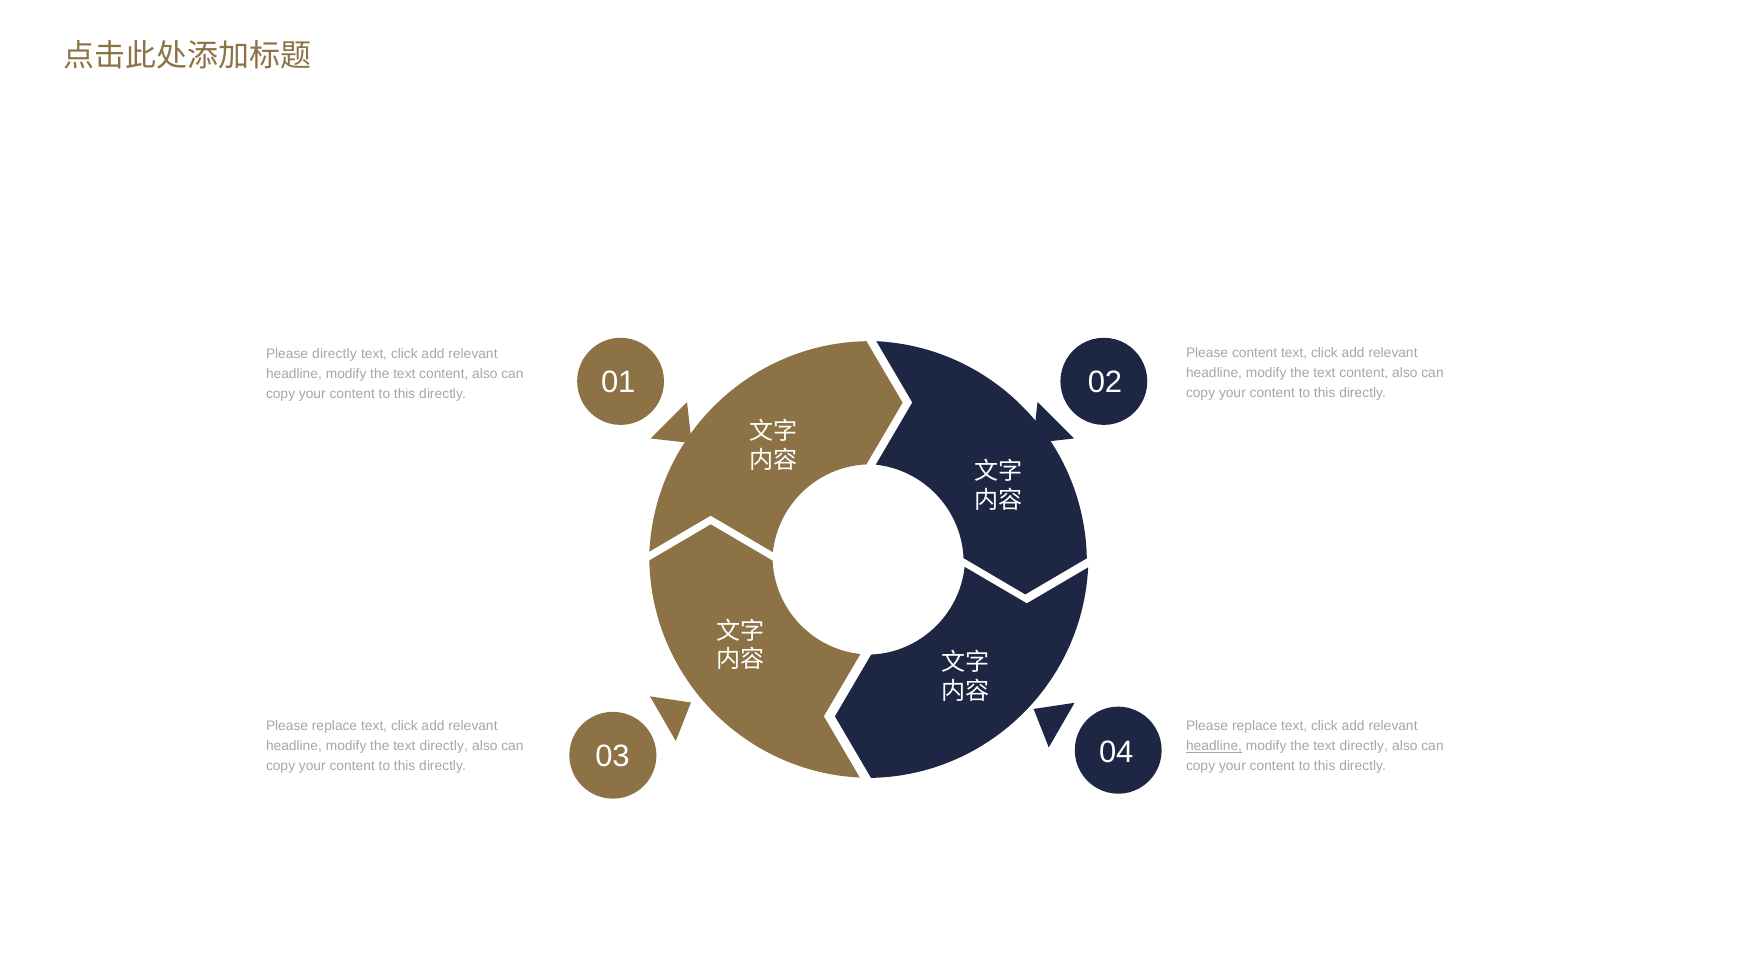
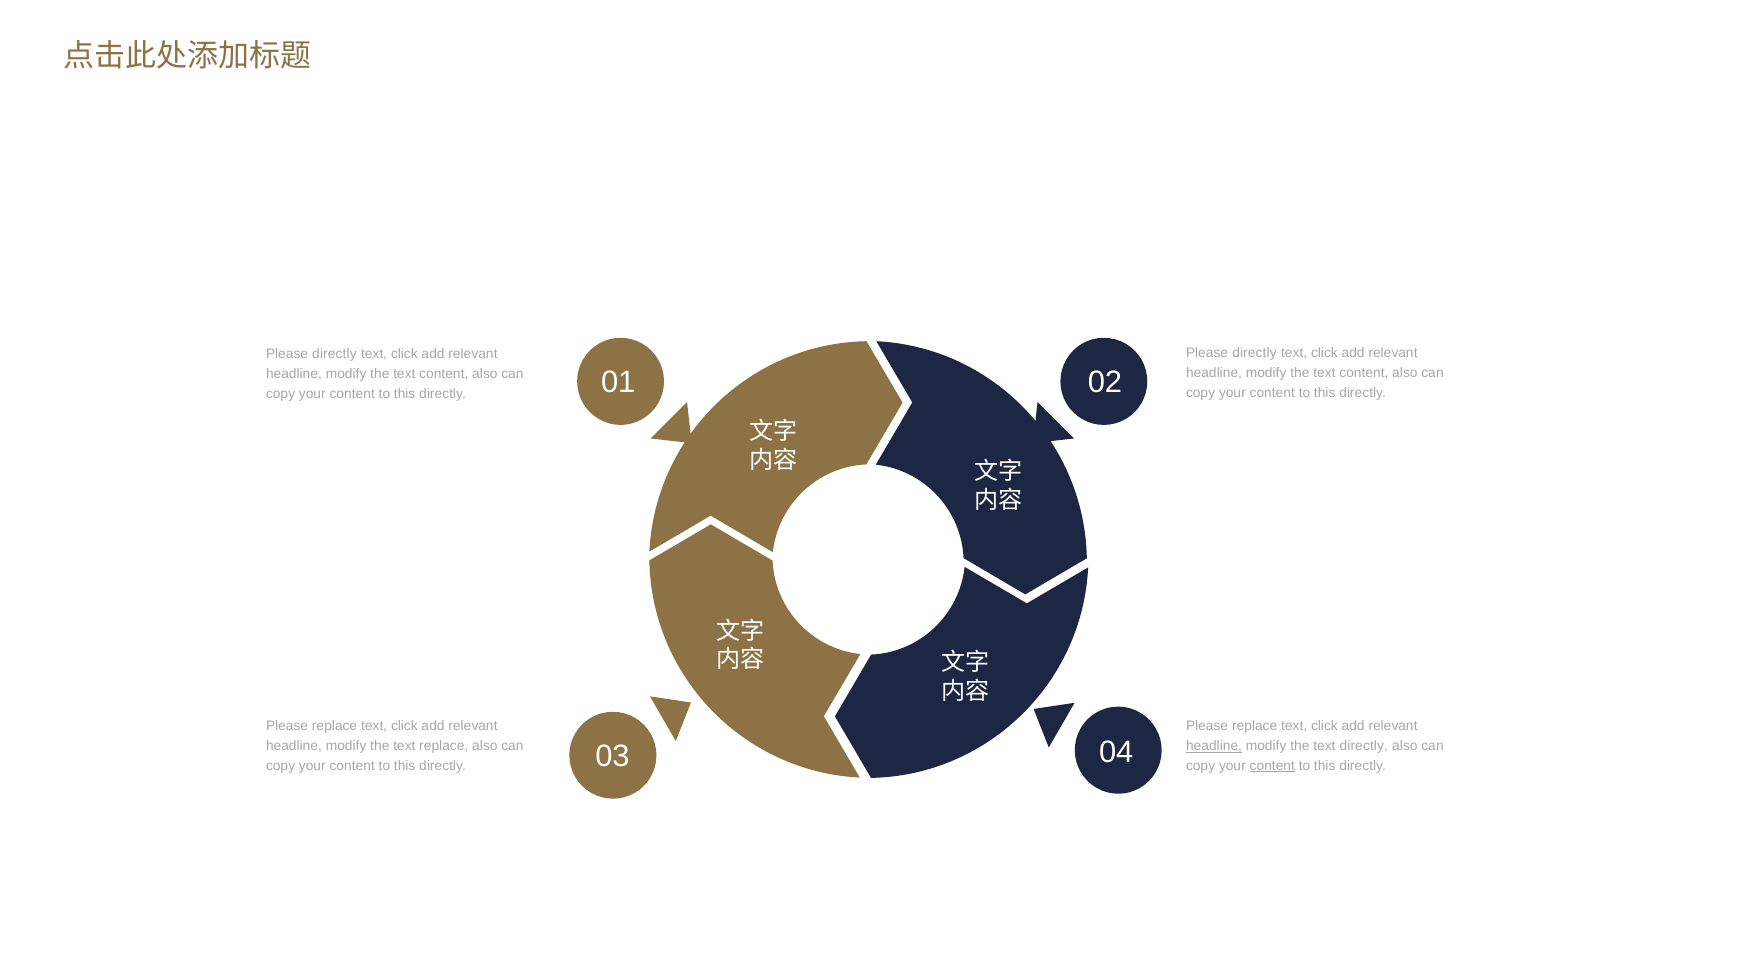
content: content -> directly (1255, 354)
directly: directly -> replace (444, 746)
content underline: none -> present (1272, 766)
